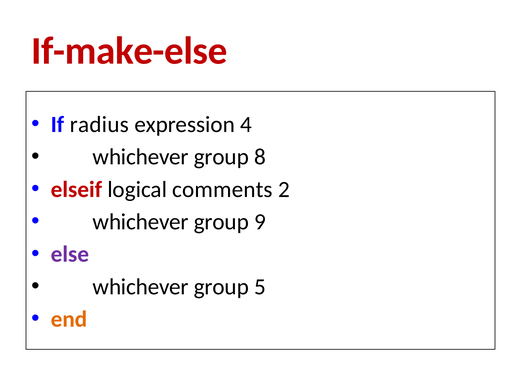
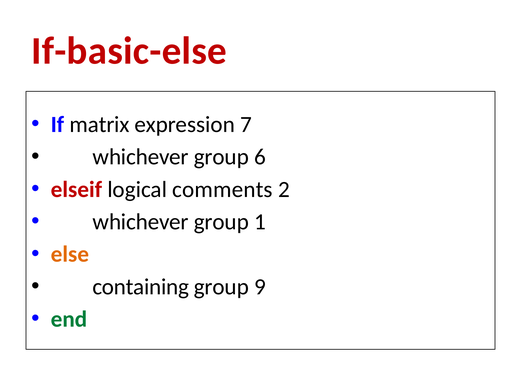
If-make-else: If-make-else -> If-basic-else (129, 51)
radius: radius -> matrix (99, 124)
4: 4 -> 7 (246, 124)
8: 8 -> 6 (260, 157)
9: 9 -> 1 (260, 222)
else colour: purple -> orange (70, 254)
whichever: whichever -> containing (141, 287)
5: 5 -> 9 (260, 287)
end colour: orange -> green (69, 319)
